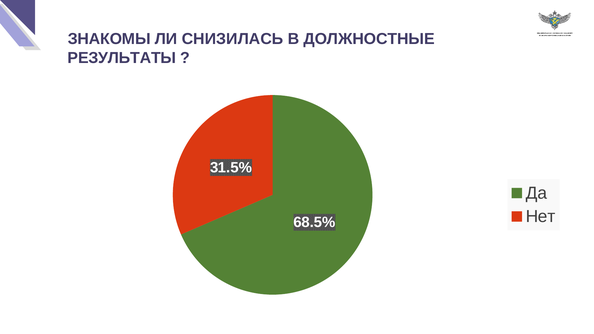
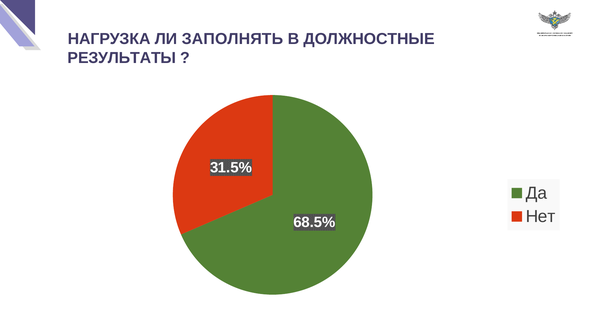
ЗНАКОМЫ: ЗНАКОМЫ -> НАГРУЗКА (109, 39)
СНИЗИЛАСЬ: СНИЗИЛАСЬ -> ЗАПОЛНЯТЬ (232, 39)
